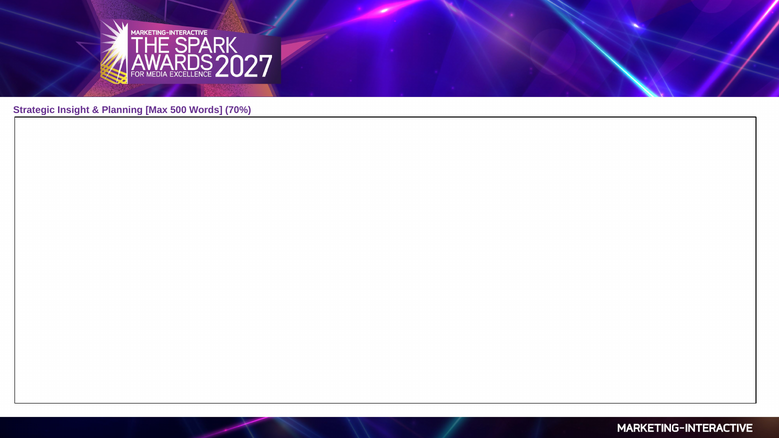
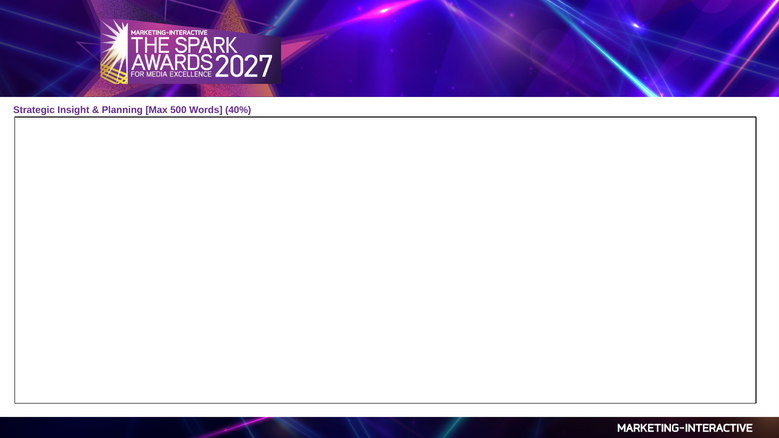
70%: 70% -> 40% (238, 110)
